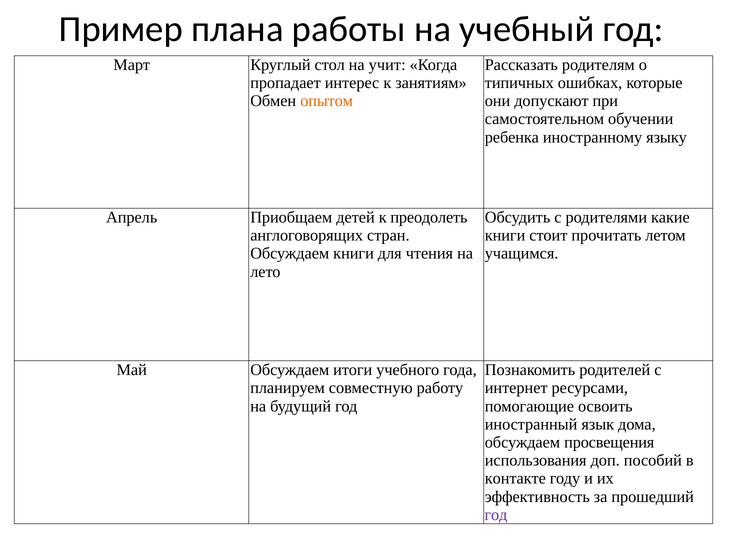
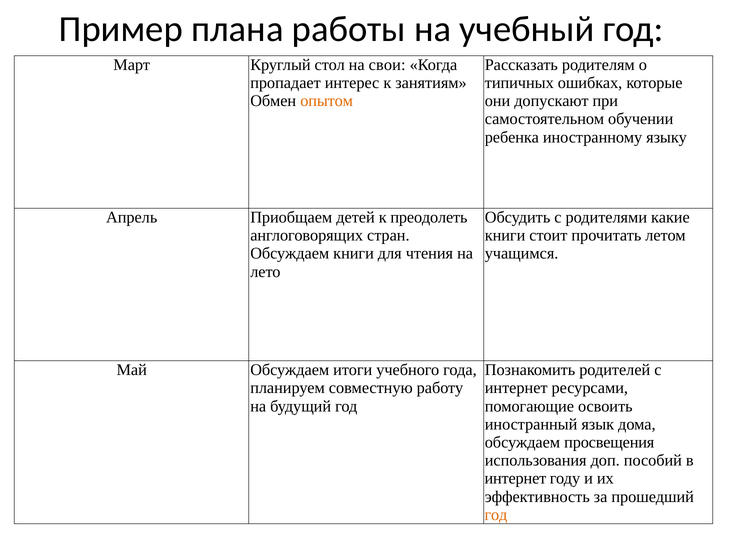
учит: учит -> свои (387, 65)
контакте: контакте -> интернет (515, 478)
год colour: purple -> orange (496, 515)
